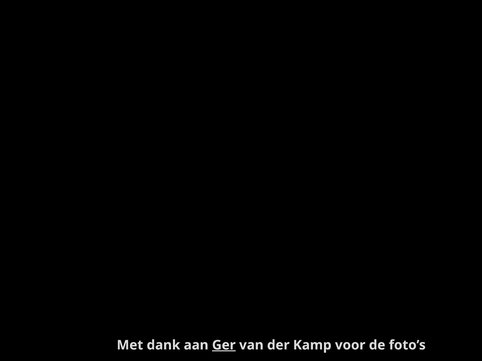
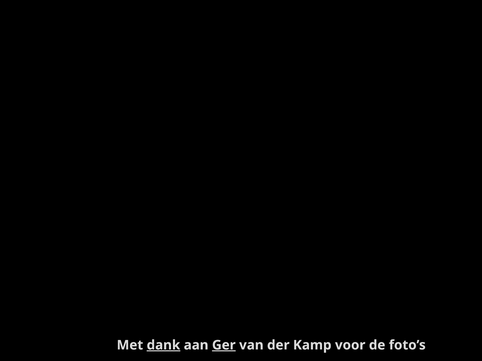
dank underline: none -> present (163, 346)
